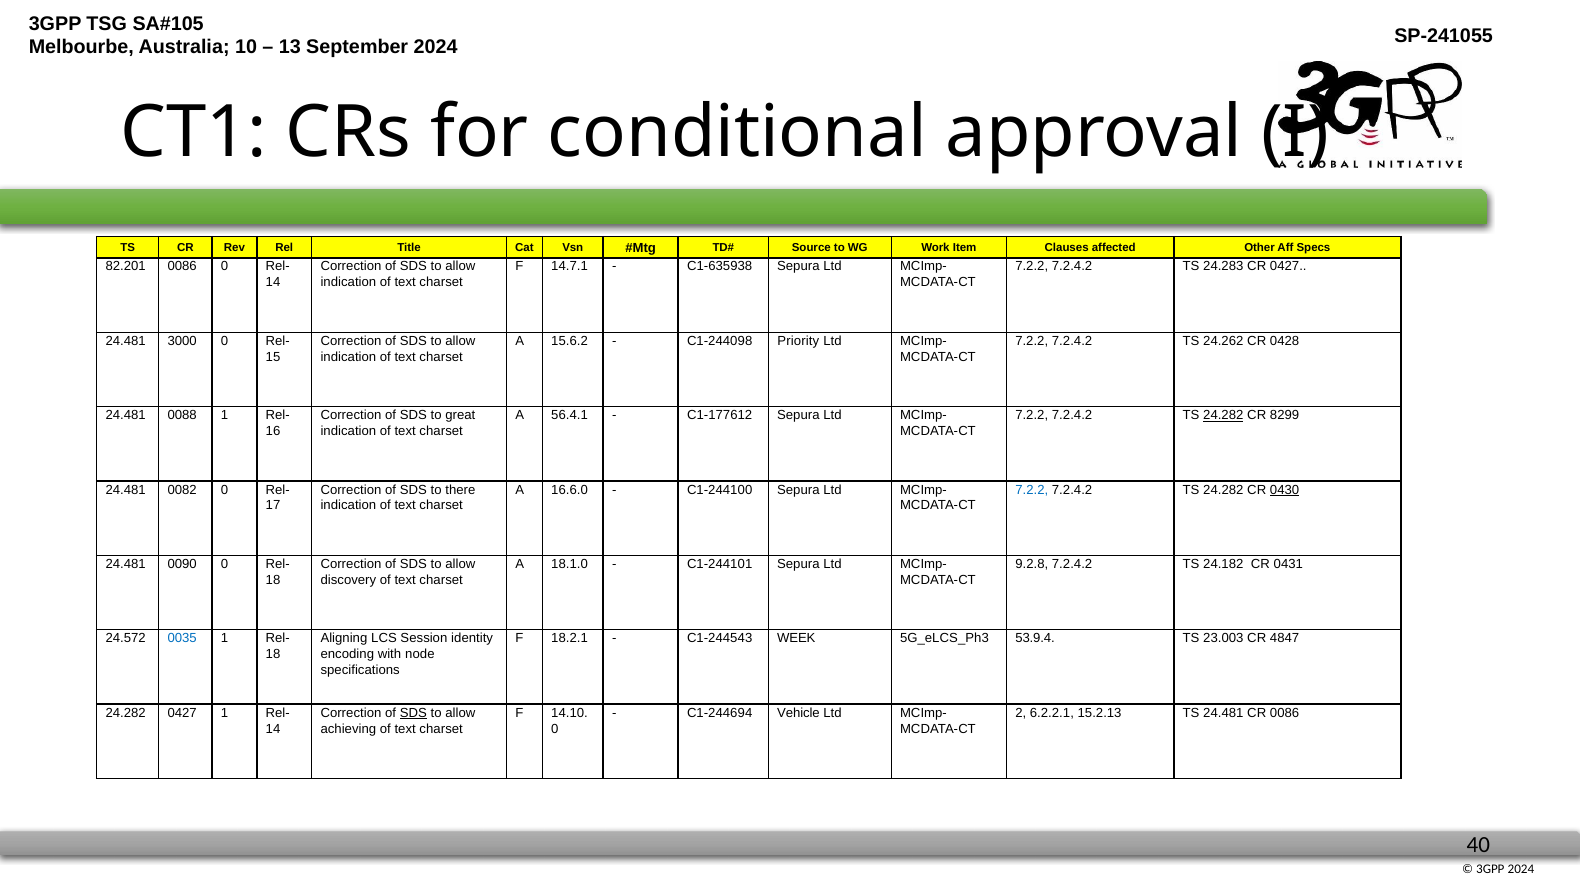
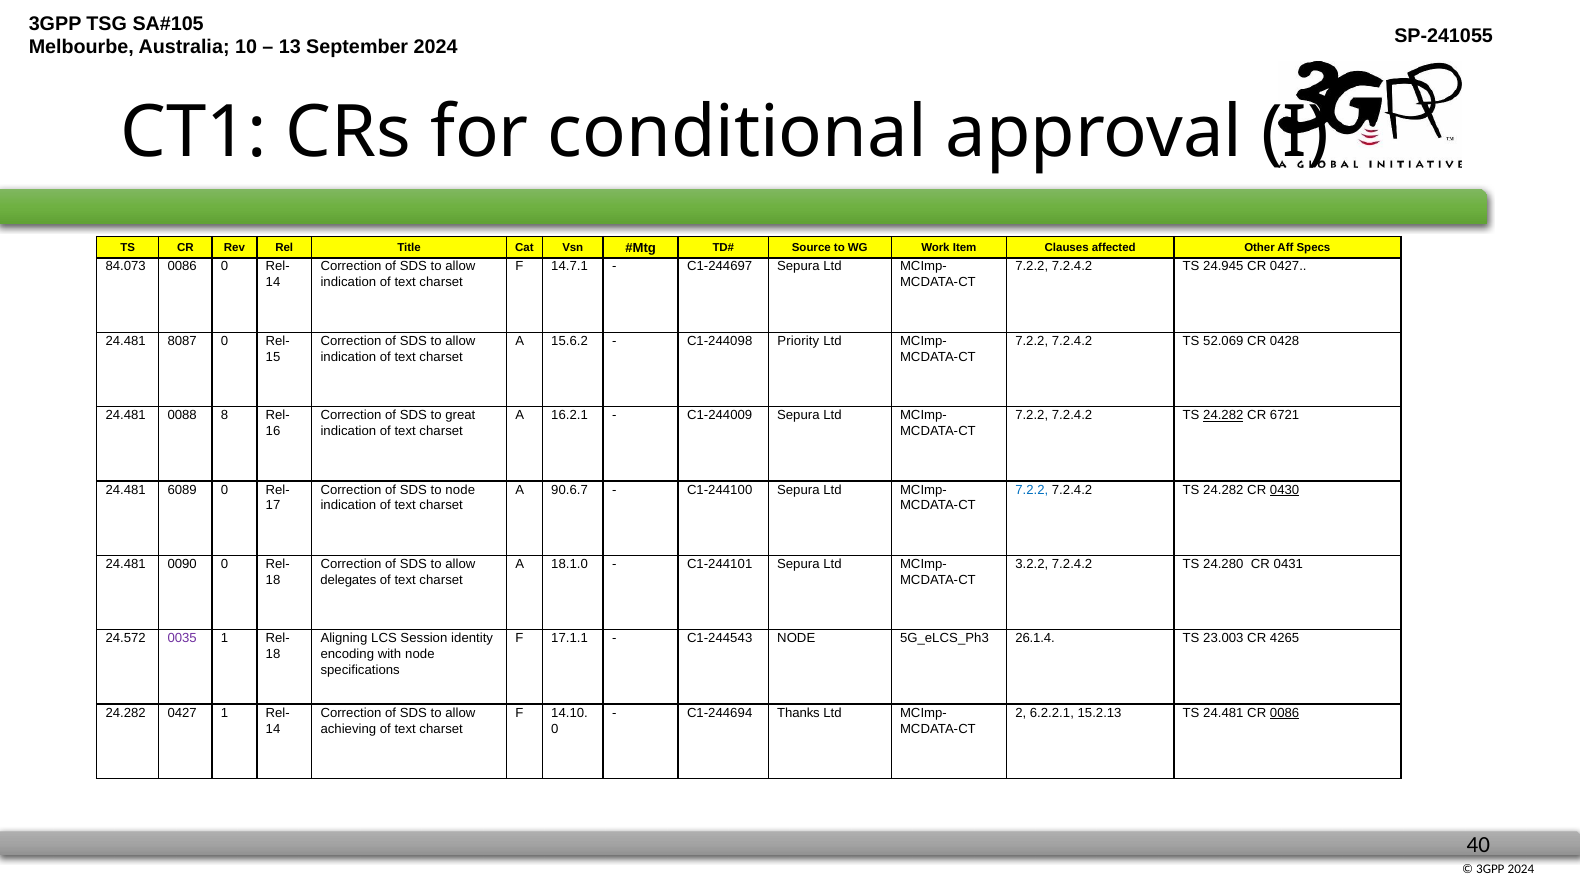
82.201: 82.201 -> 84.073 (126, 266)
C1-635938: C1-635938 -> C1-244697 (720, 266)
24.283: 24.283 -> 24.945 (1223, 266)
3000: 3000 -> 8087 (182, 341)
24.262: 24.262 -> 52.069 (1223, 341)
0088 1: 1 -> 8 (224, 415)
56.4.1: 56.4.1 -> 16.2.1 (570, 415)
C1-177612: C1-177612 -> C1-244009 (720, 415)
8299: 8299 -> 6721 (1285, 415)
0082: 0082 -> 6089 (182, 490)
to there: there -> node (460, 490)
16.6.0: 16.6.0 -> 90.6.7 (570, 490)
9.2.8: 9.2.8 -> 3.2.2 (1032, 564)
24.182: 24.182 -> 24.280 (1223, 564)
discovery: discovery -> delegates (348, 580)
0035 colour: blue -> purple (182, 638)
18.2.1: 18.2.1 -> 17.1.1 (570, 638)
C1-244543 WEEK: WEEK -> NODE (796, 638)
53.9.4: 53.9.4 -> 26.1.4 (1035, 638)
4847: 4847 -> 4265 (1285, 638)
SDS underline: present -> none (413, 713)
Vehicle: Vehicle -> Thanks (799, 713)
0086 underline: none -> present (1285, 713)
